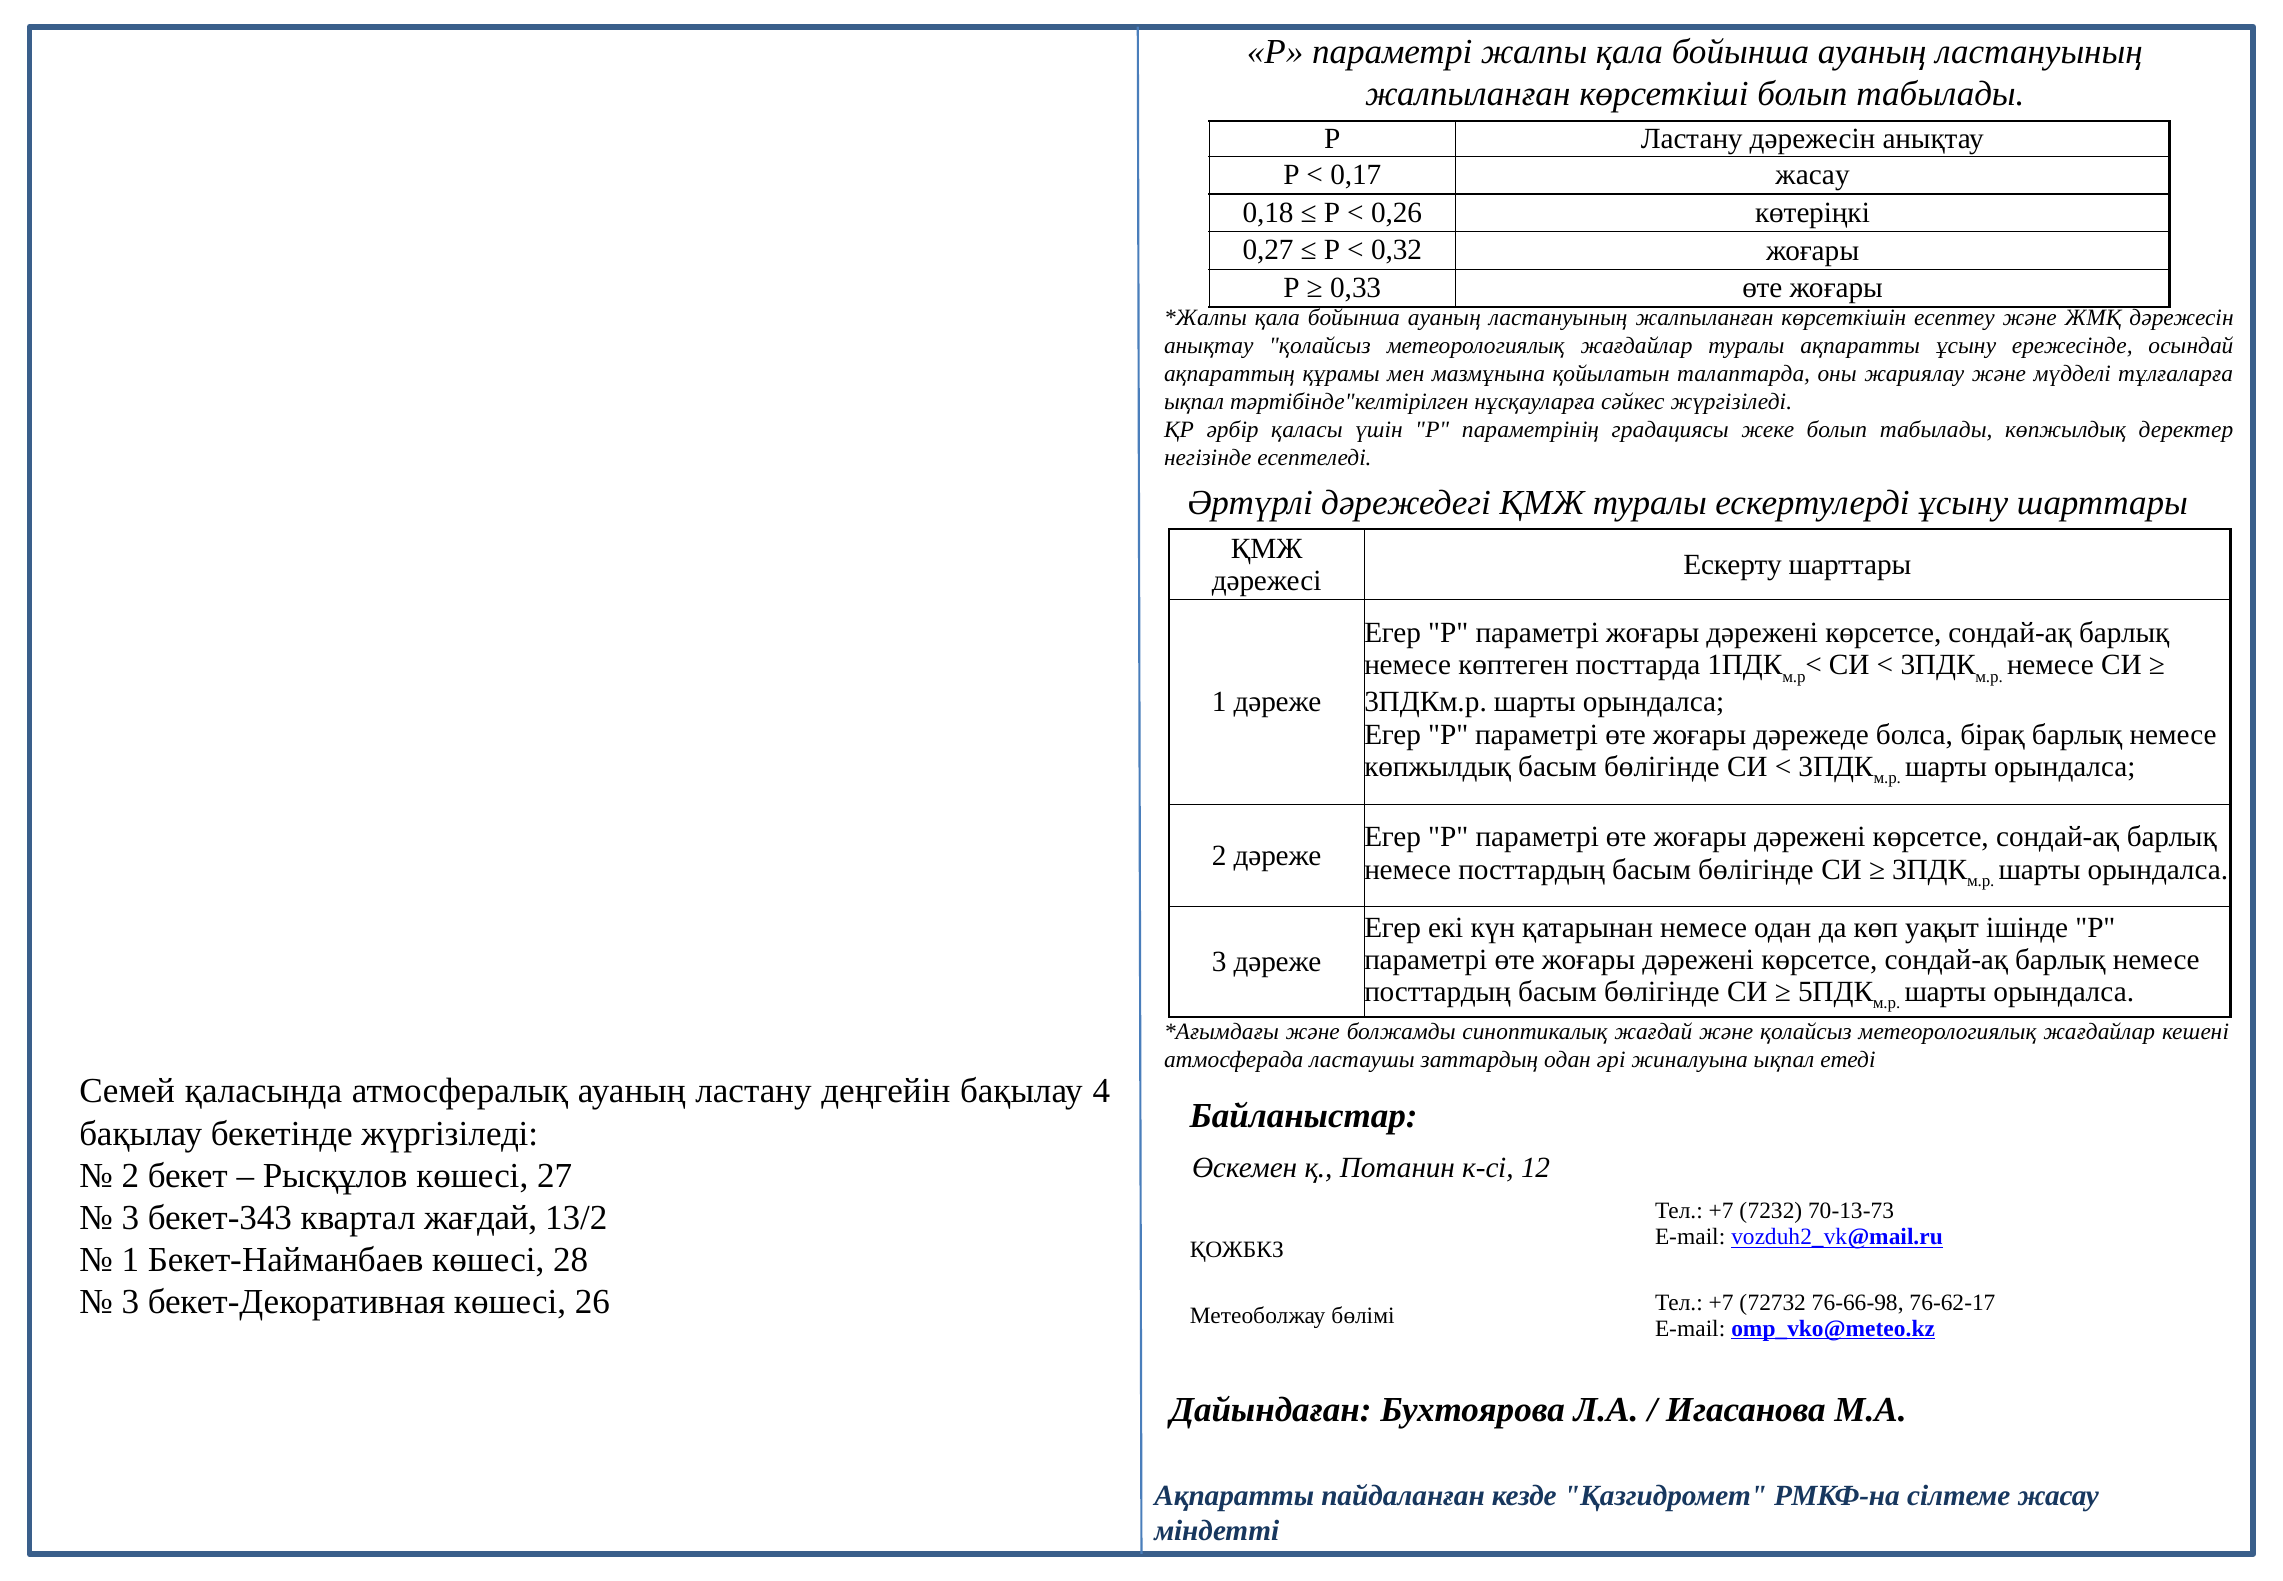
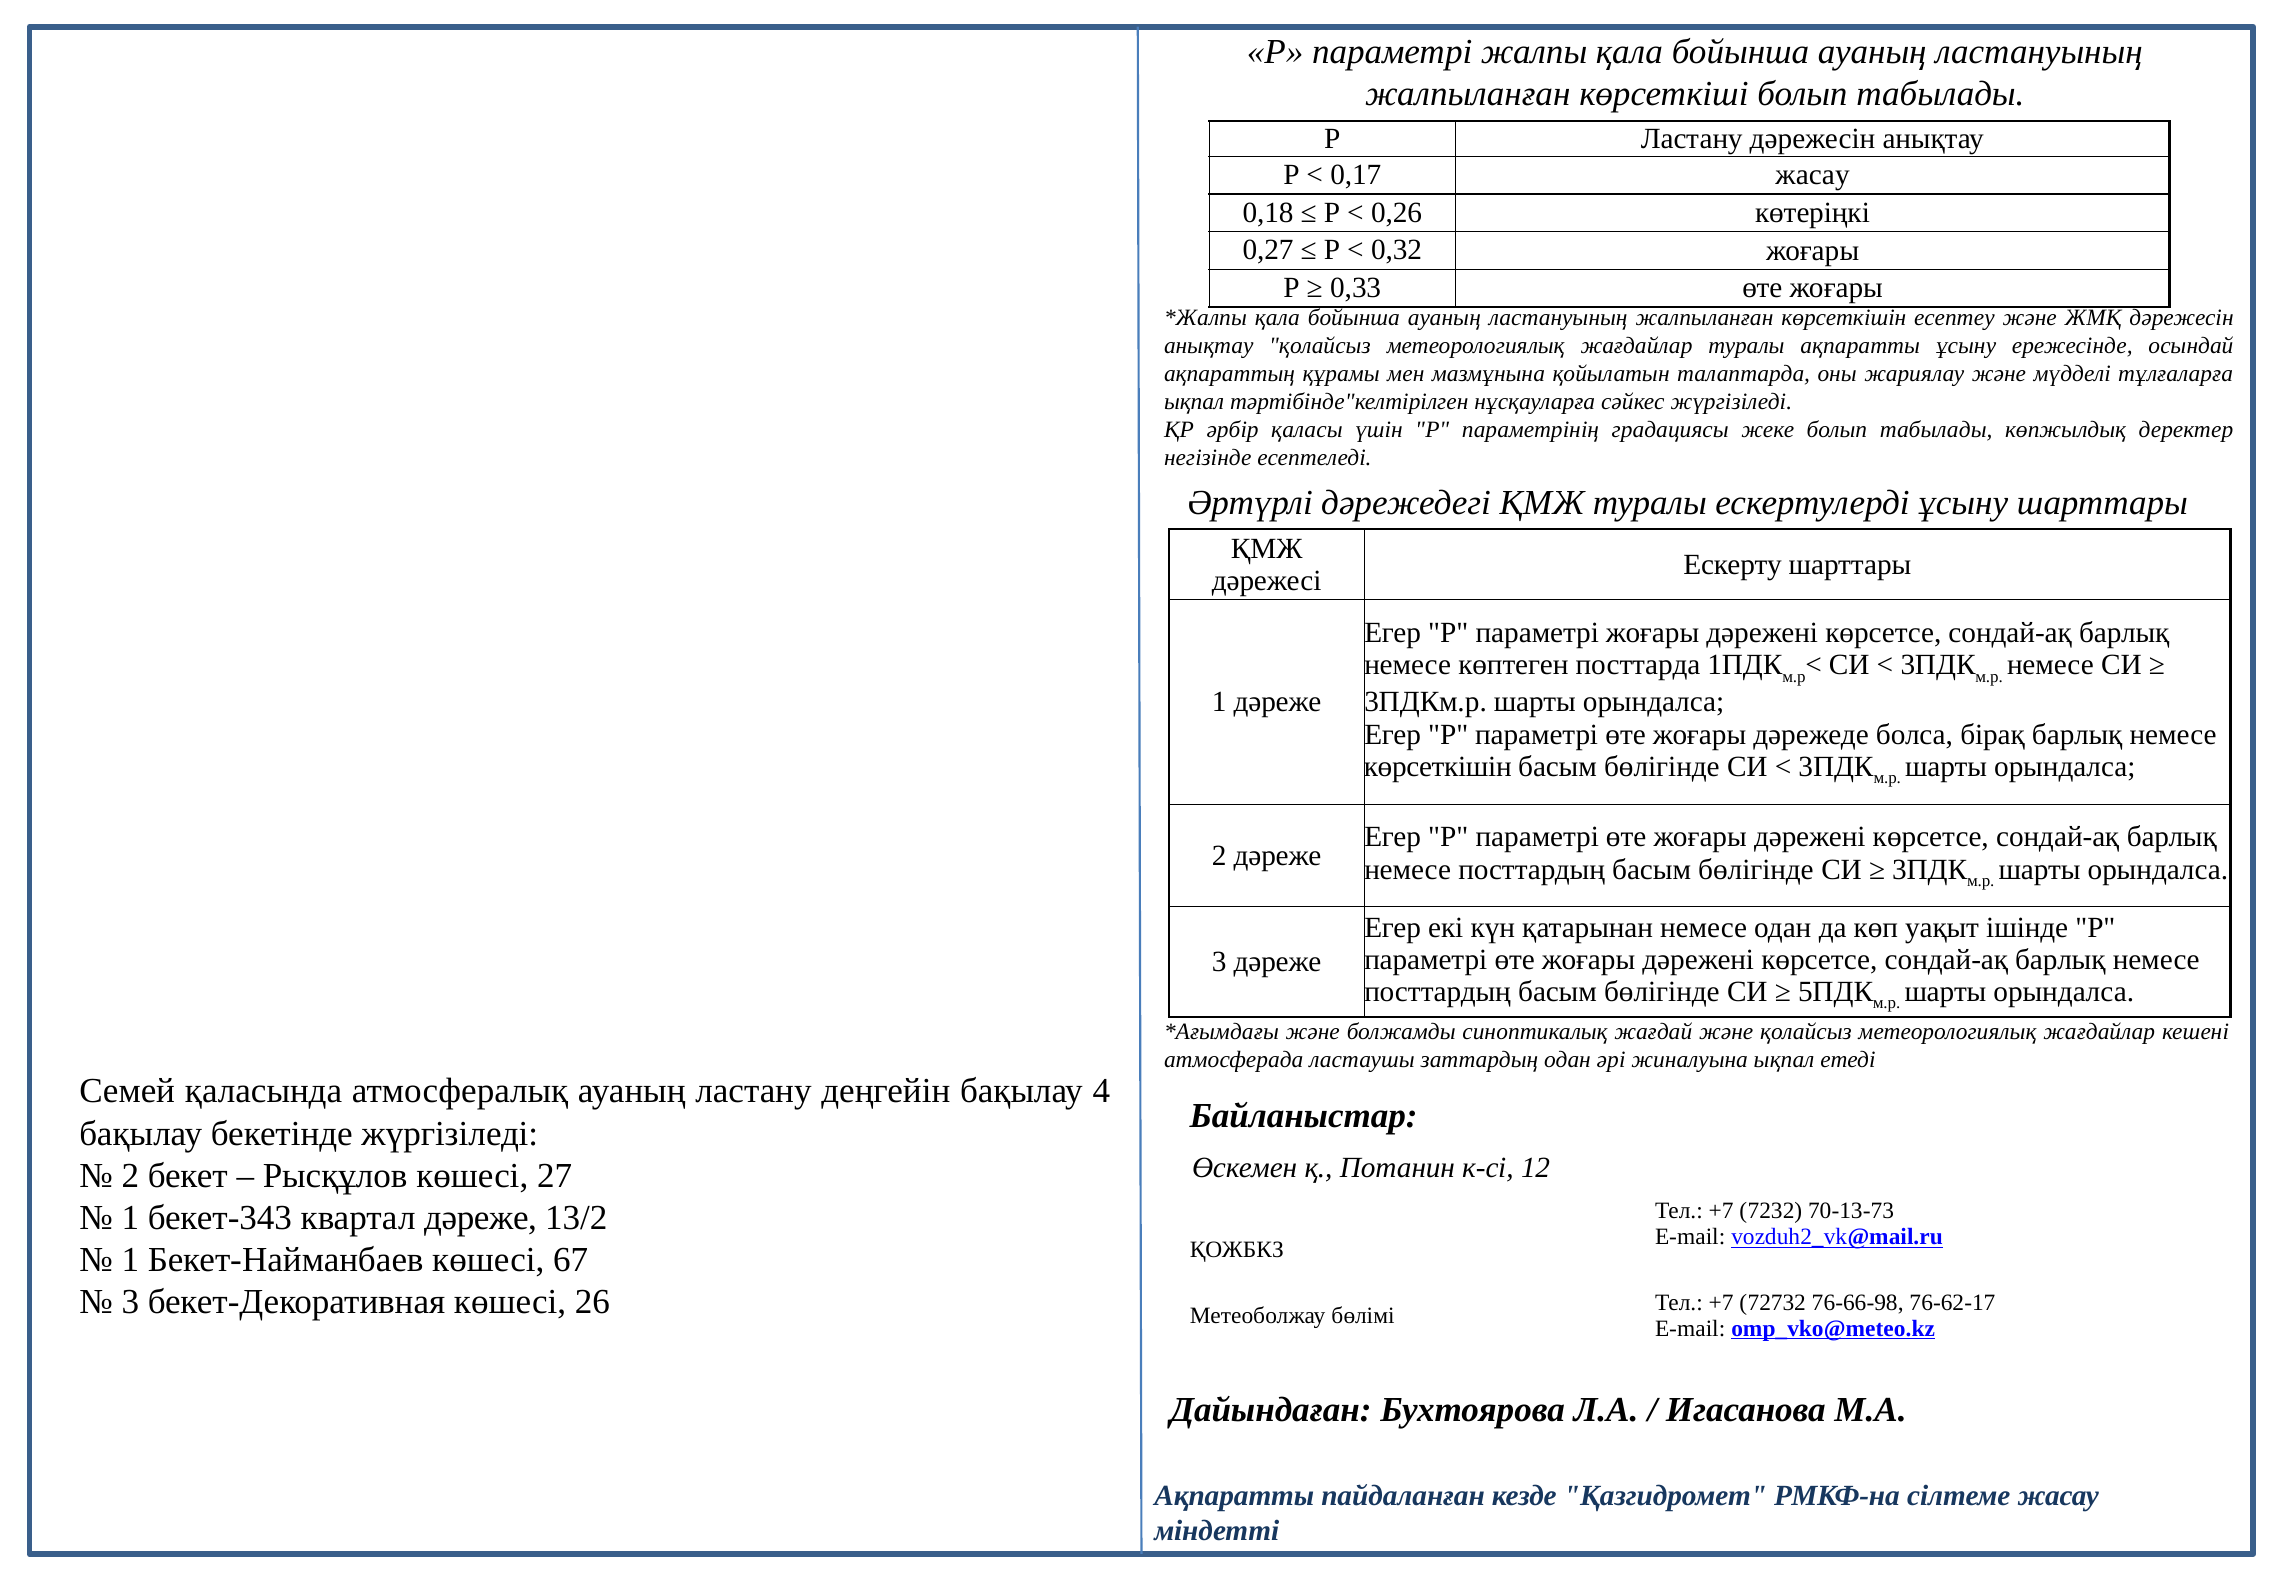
көпжылдық: көпжылдық -> көрсеткішін (1438, 766)
3: 3 -> 1 (130, 1217)
квартал жағдай: жағдай -> дәреже (481, 1217)
28: 28 -> 67 (571, 1260)
